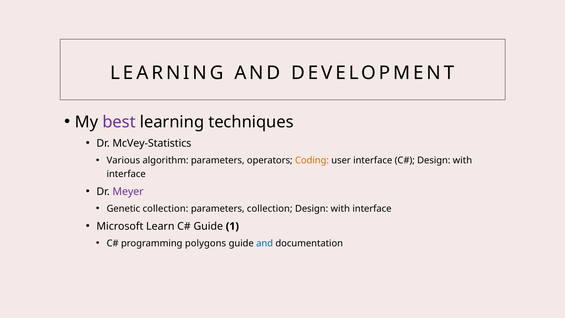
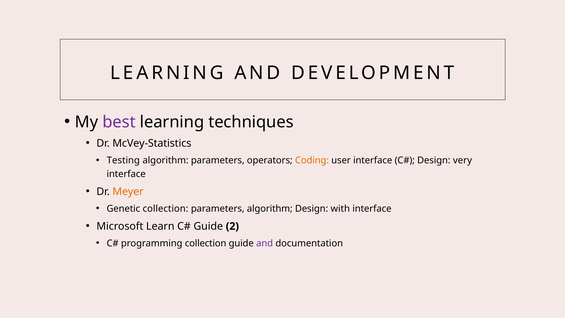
Various: Various -> Testing (123, 160)
with: with -> very (462, 160)
Meyer colour: purple -> orange (128, 191)
parameters collection: collection -> algorithm (270, 209)
1: 1 -> 2 (232, 226)
programming polygons: polygons -> collection (206, 243)
and colour: blue -> purple (265, 243)
